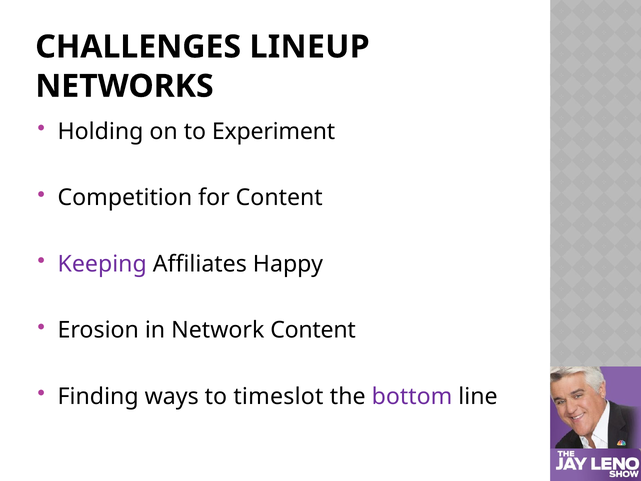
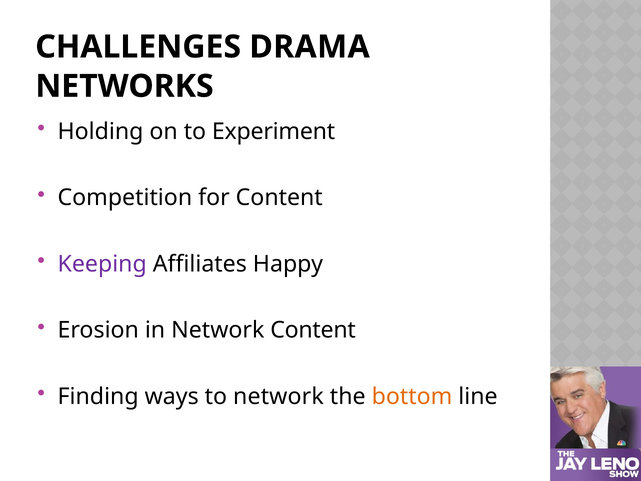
LINEUP: LINEUP -> DRAMA (310, 47)
to timeslot: timeslot -> network (278, 396)
bottom colour: purple -> orange (412, 396)
